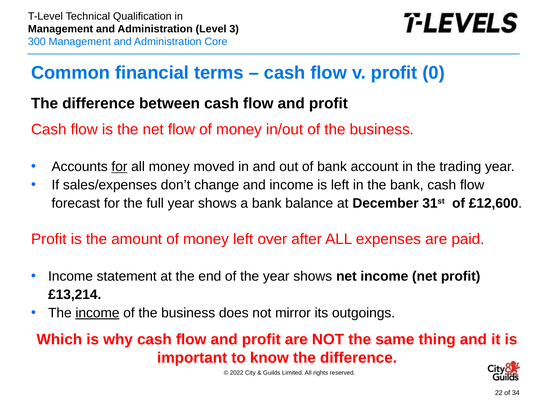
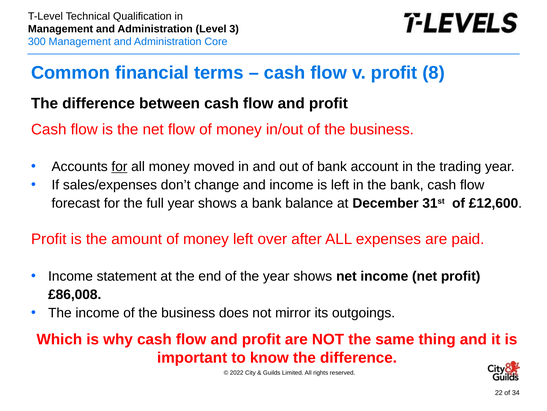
0: 0 -> 8 (434, 73)
£13,214: £13,214 -> £86,008 (75, 294)
income underline: present -> none (97, 312)
